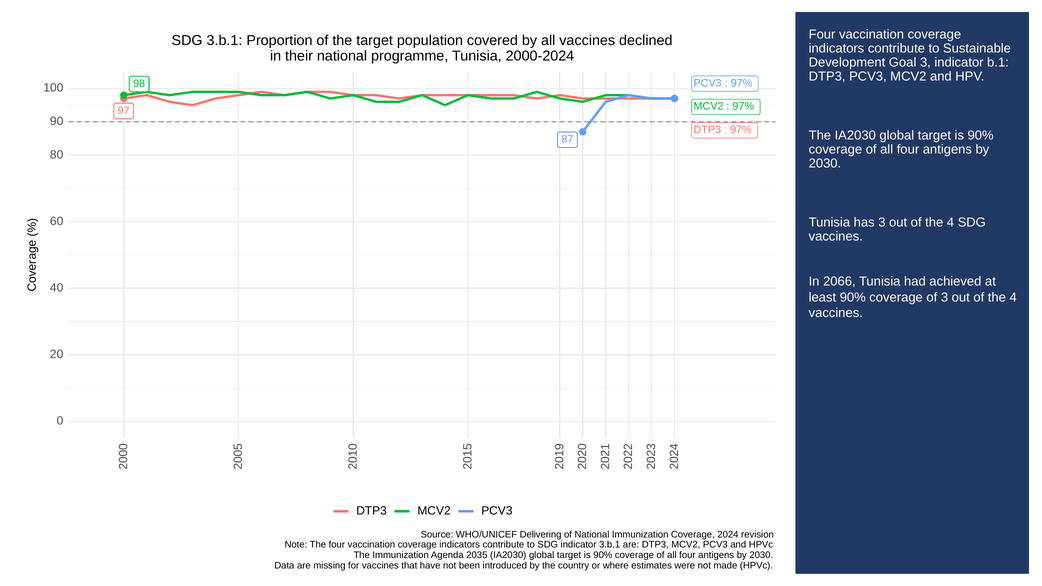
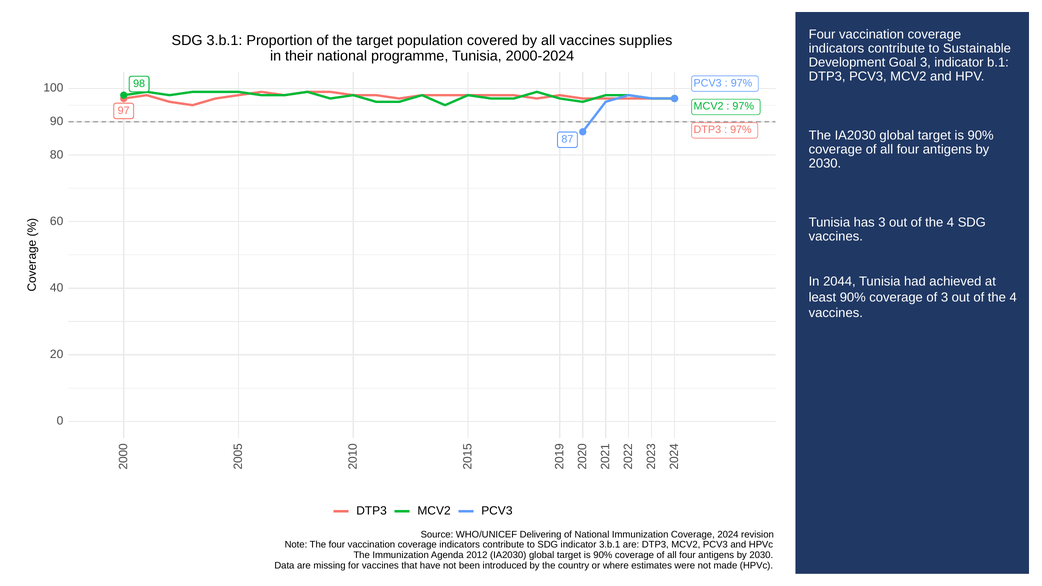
declined: declined -> supplies (646, 40)
2066: 2066 -> 2044 (839, 282)
2035: 2035 -> 2012 (477, 555)
